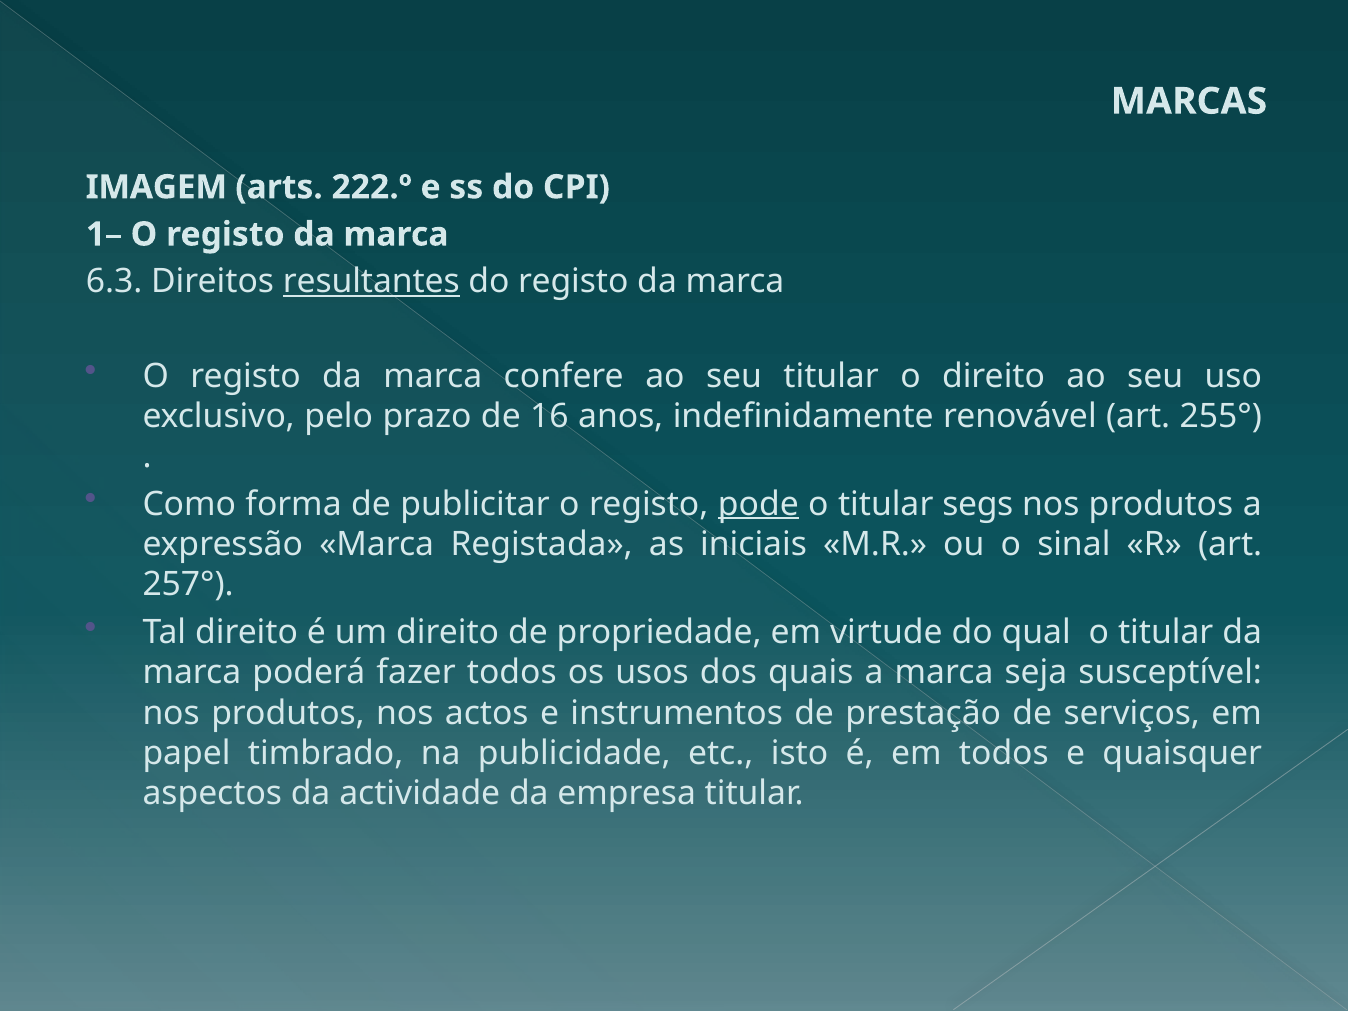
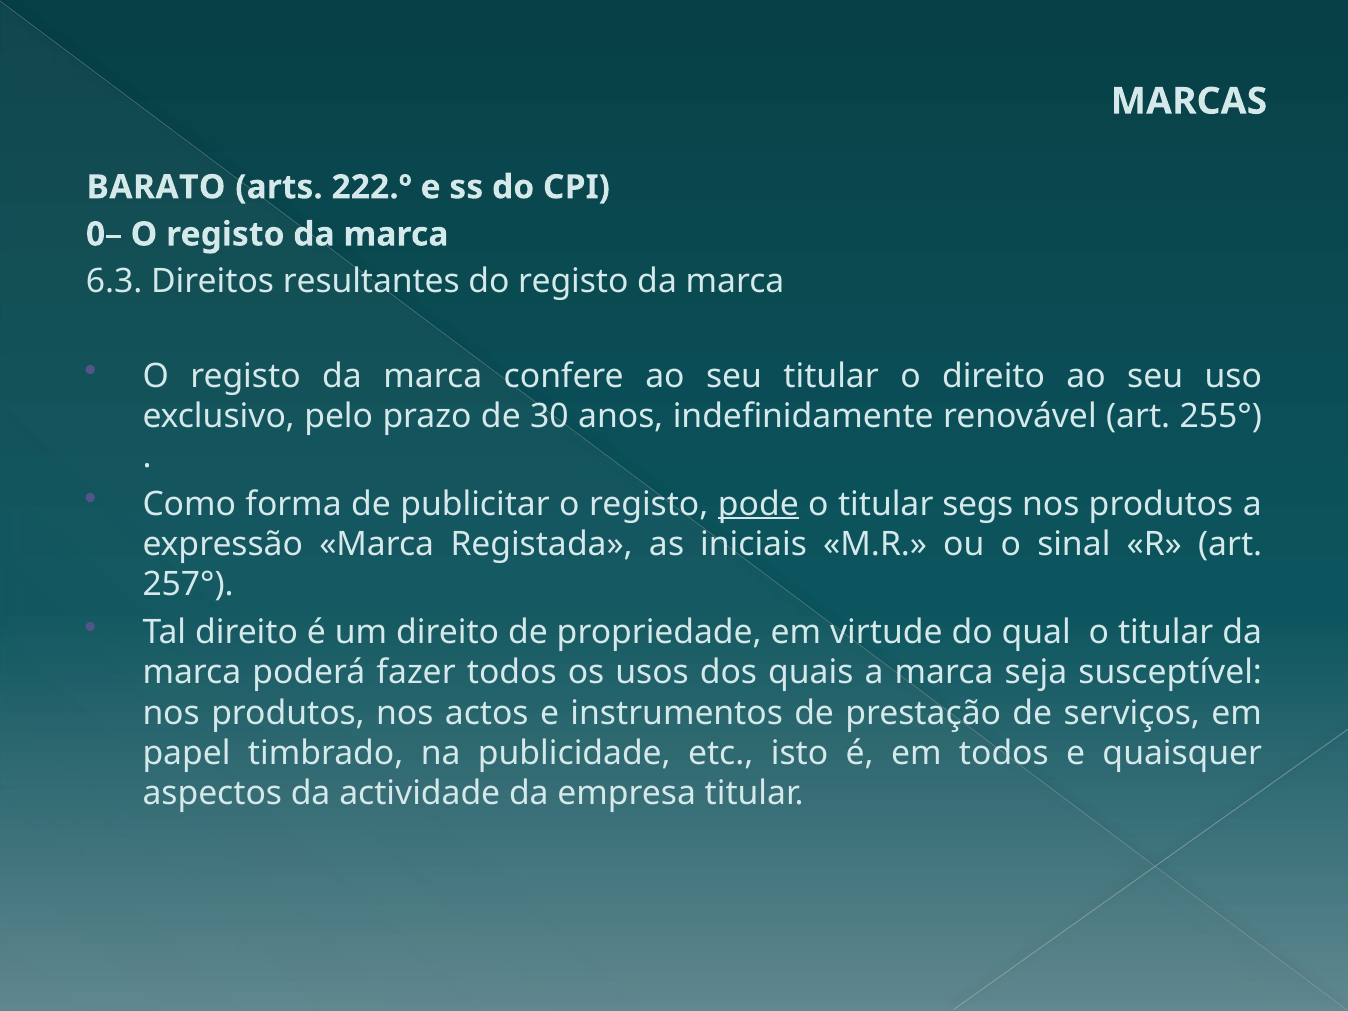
IMAGEM: IMAGEM -> BARATO (156, 187)
1–: 1– -> 0– (104, 234)
resultantes underline: present -> none (371, 282)
16: 16 -> 30 (549, 416)
